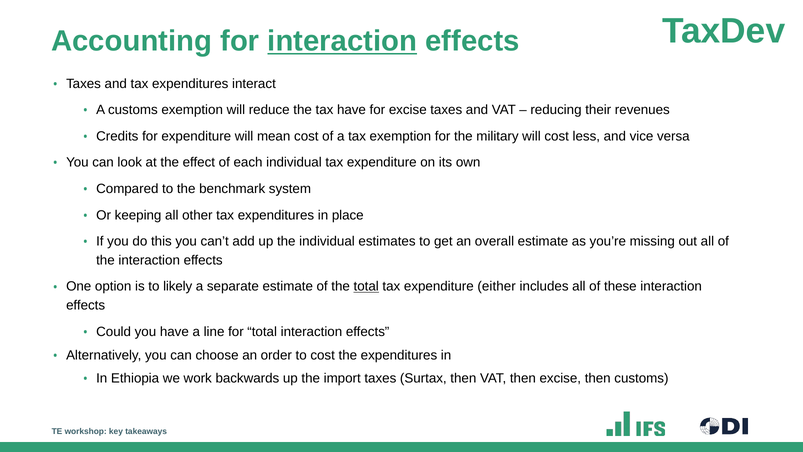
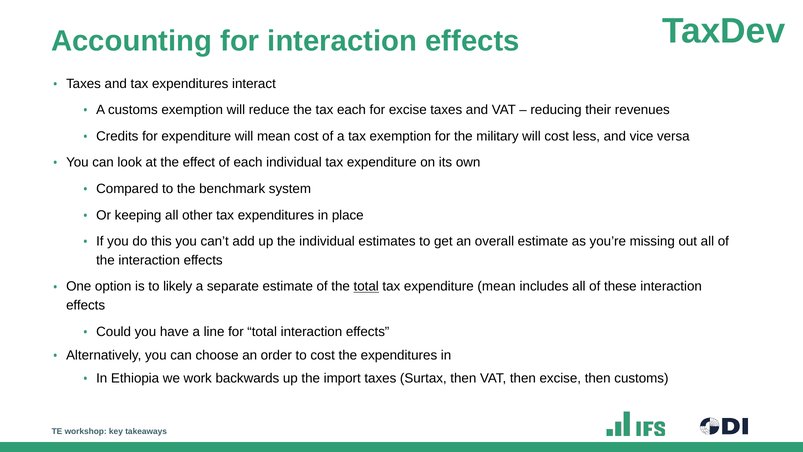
interaction underline: present -> none (342, 41)
tax have: have -> each (351, 110)
expenditure either: either -> mean (497, 286)
